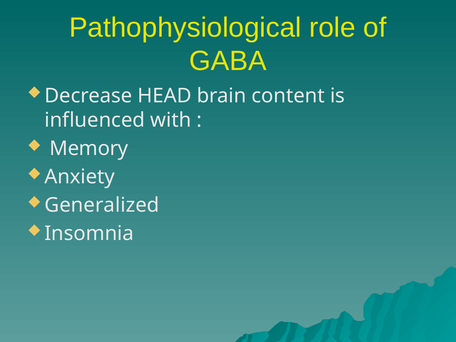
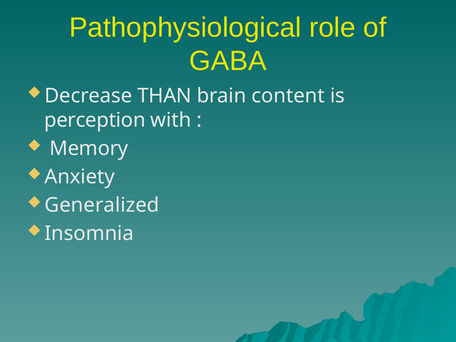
HEAD: HEAD -> THAN (165, 96)
influenced: influenced -> perception (95, 120)
